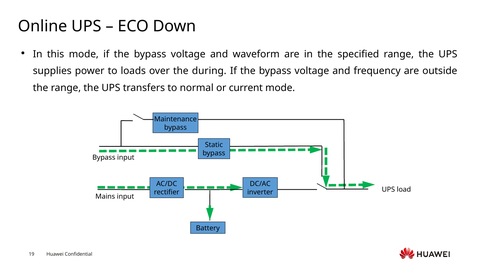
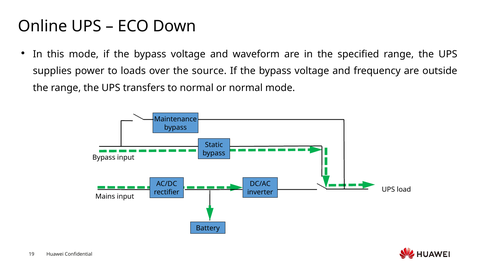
during: during -> source (209, 71)
or current: current -> normal (246, 88)
